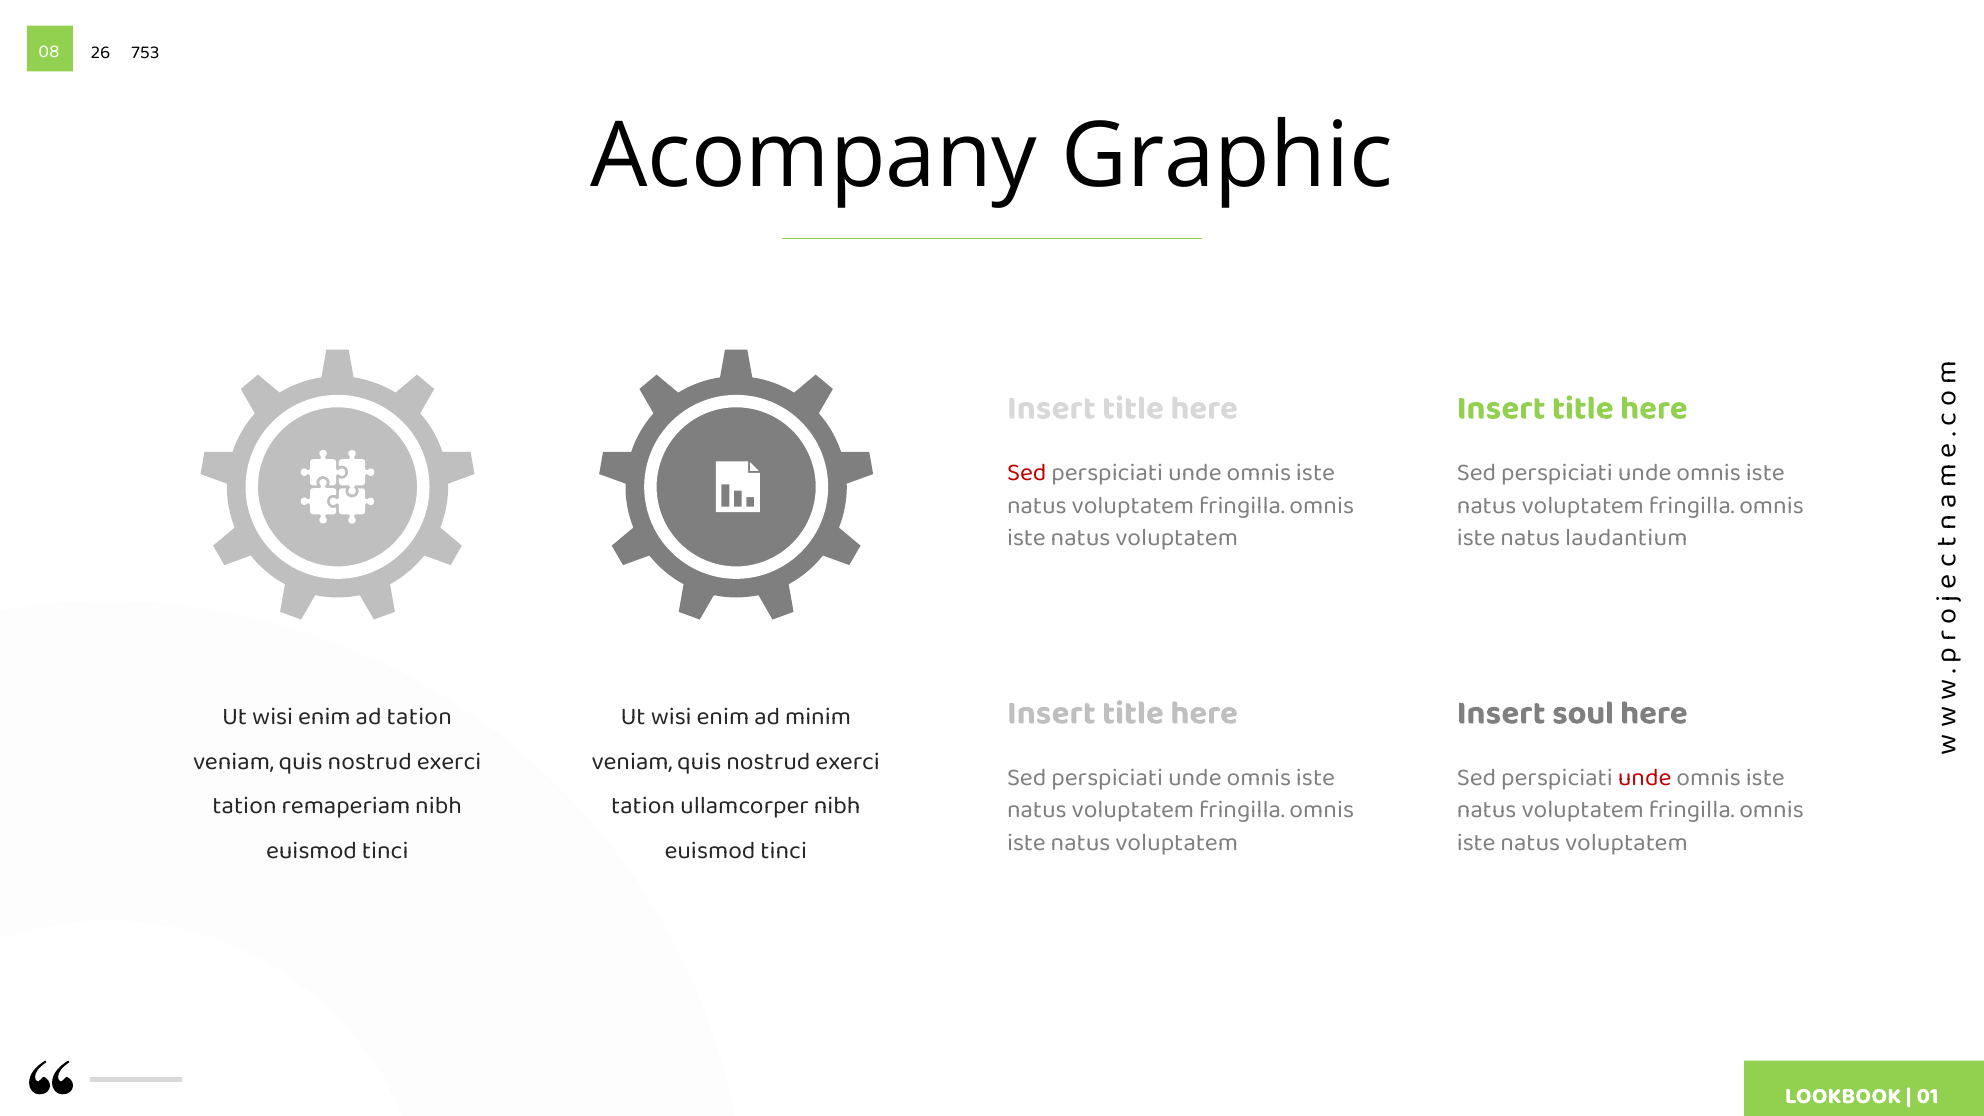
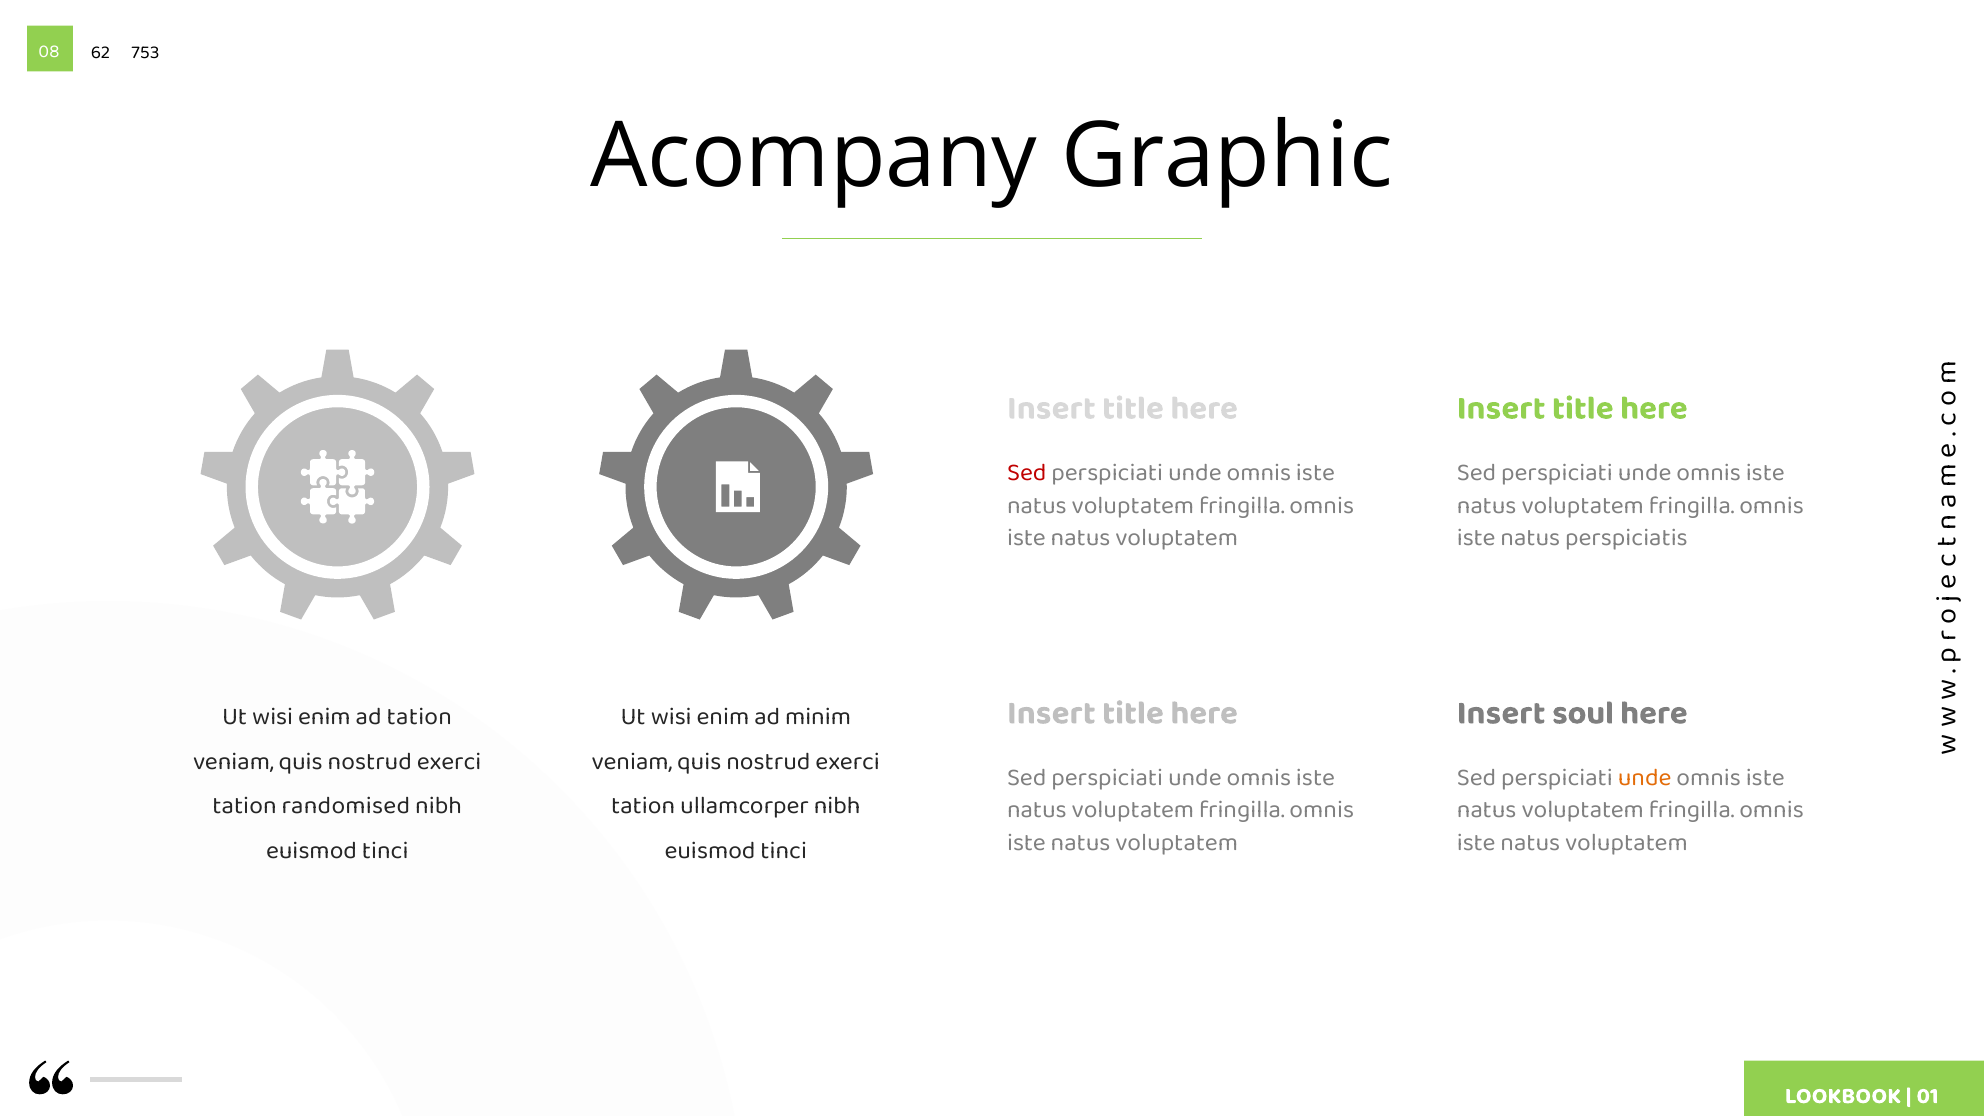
26: 26 -> 62 (101, 53)
laudantium: laudantium -> perspiciatis (1626, 538)
unde colour: red -> orange (1645, 777)
remaperiam: remaperiam -> randomised (346, 806)
